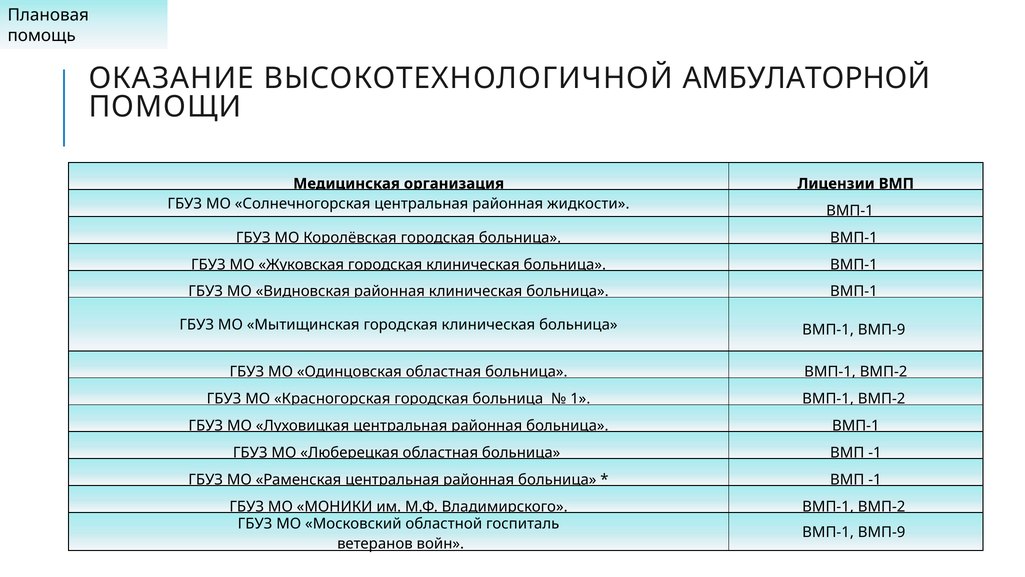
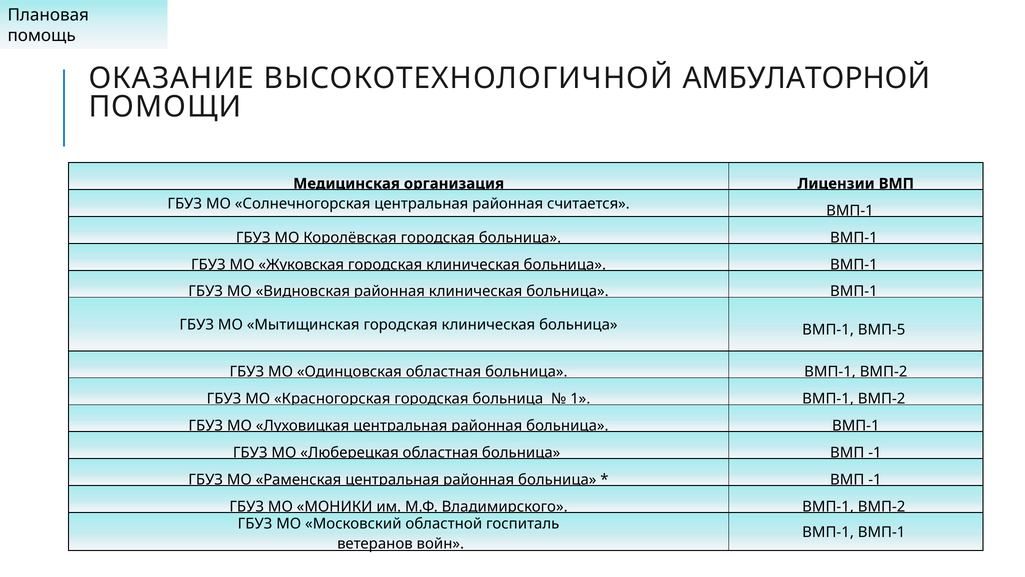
жидкости: жидкости -> считается (588, 204)
больница ВМП-1 ВМП-9: ВМП-9 -> ВМП-5 (882, 330)
ВМП-9: ВМП-9 -> ВМП-1 (882, 532)
